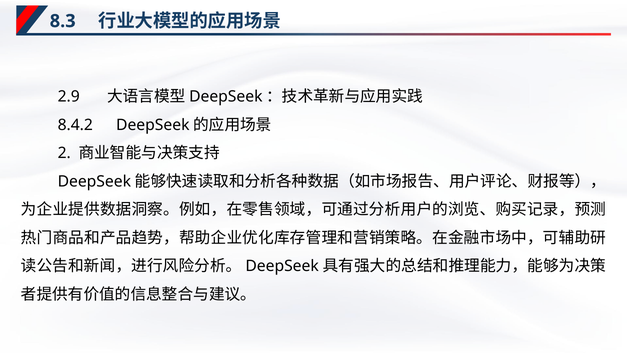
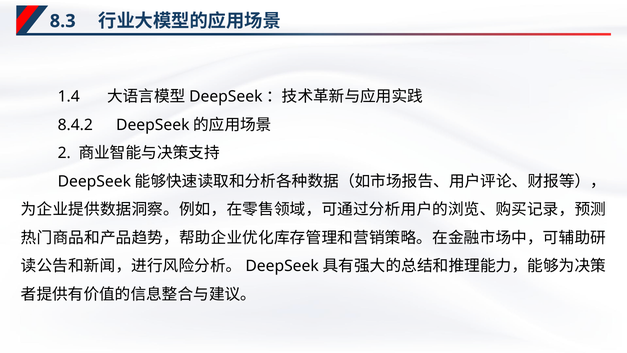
2.9: 2.9 -> 1.4 (69, 97)
